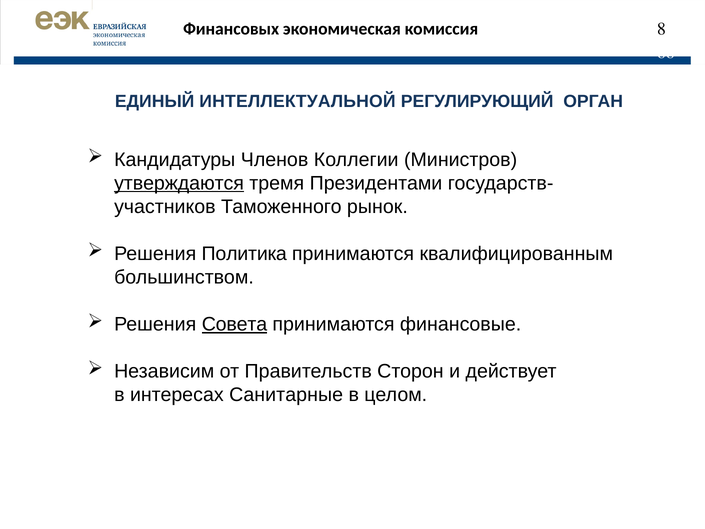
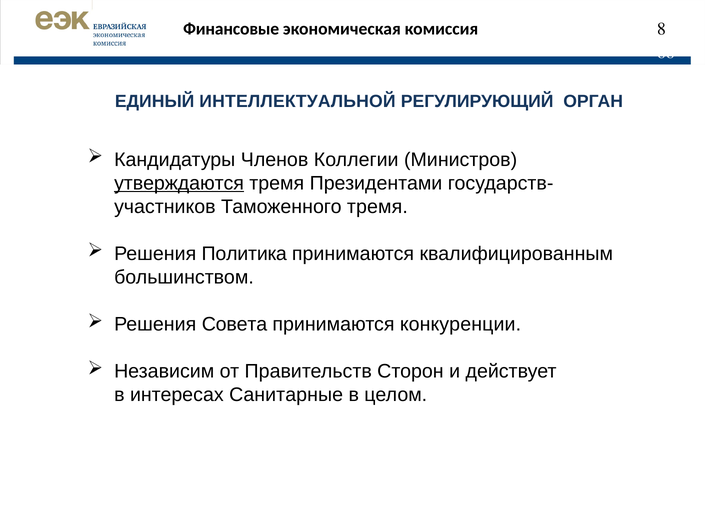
Финансовых: Финансовых -> Финансовые (231, 29)
Таможенного рынок: рынок -> тремя (377, 207)
Совета underline: present -> none (234, 324)
финансовые: финансовые -> конкуренции (461, 324)
